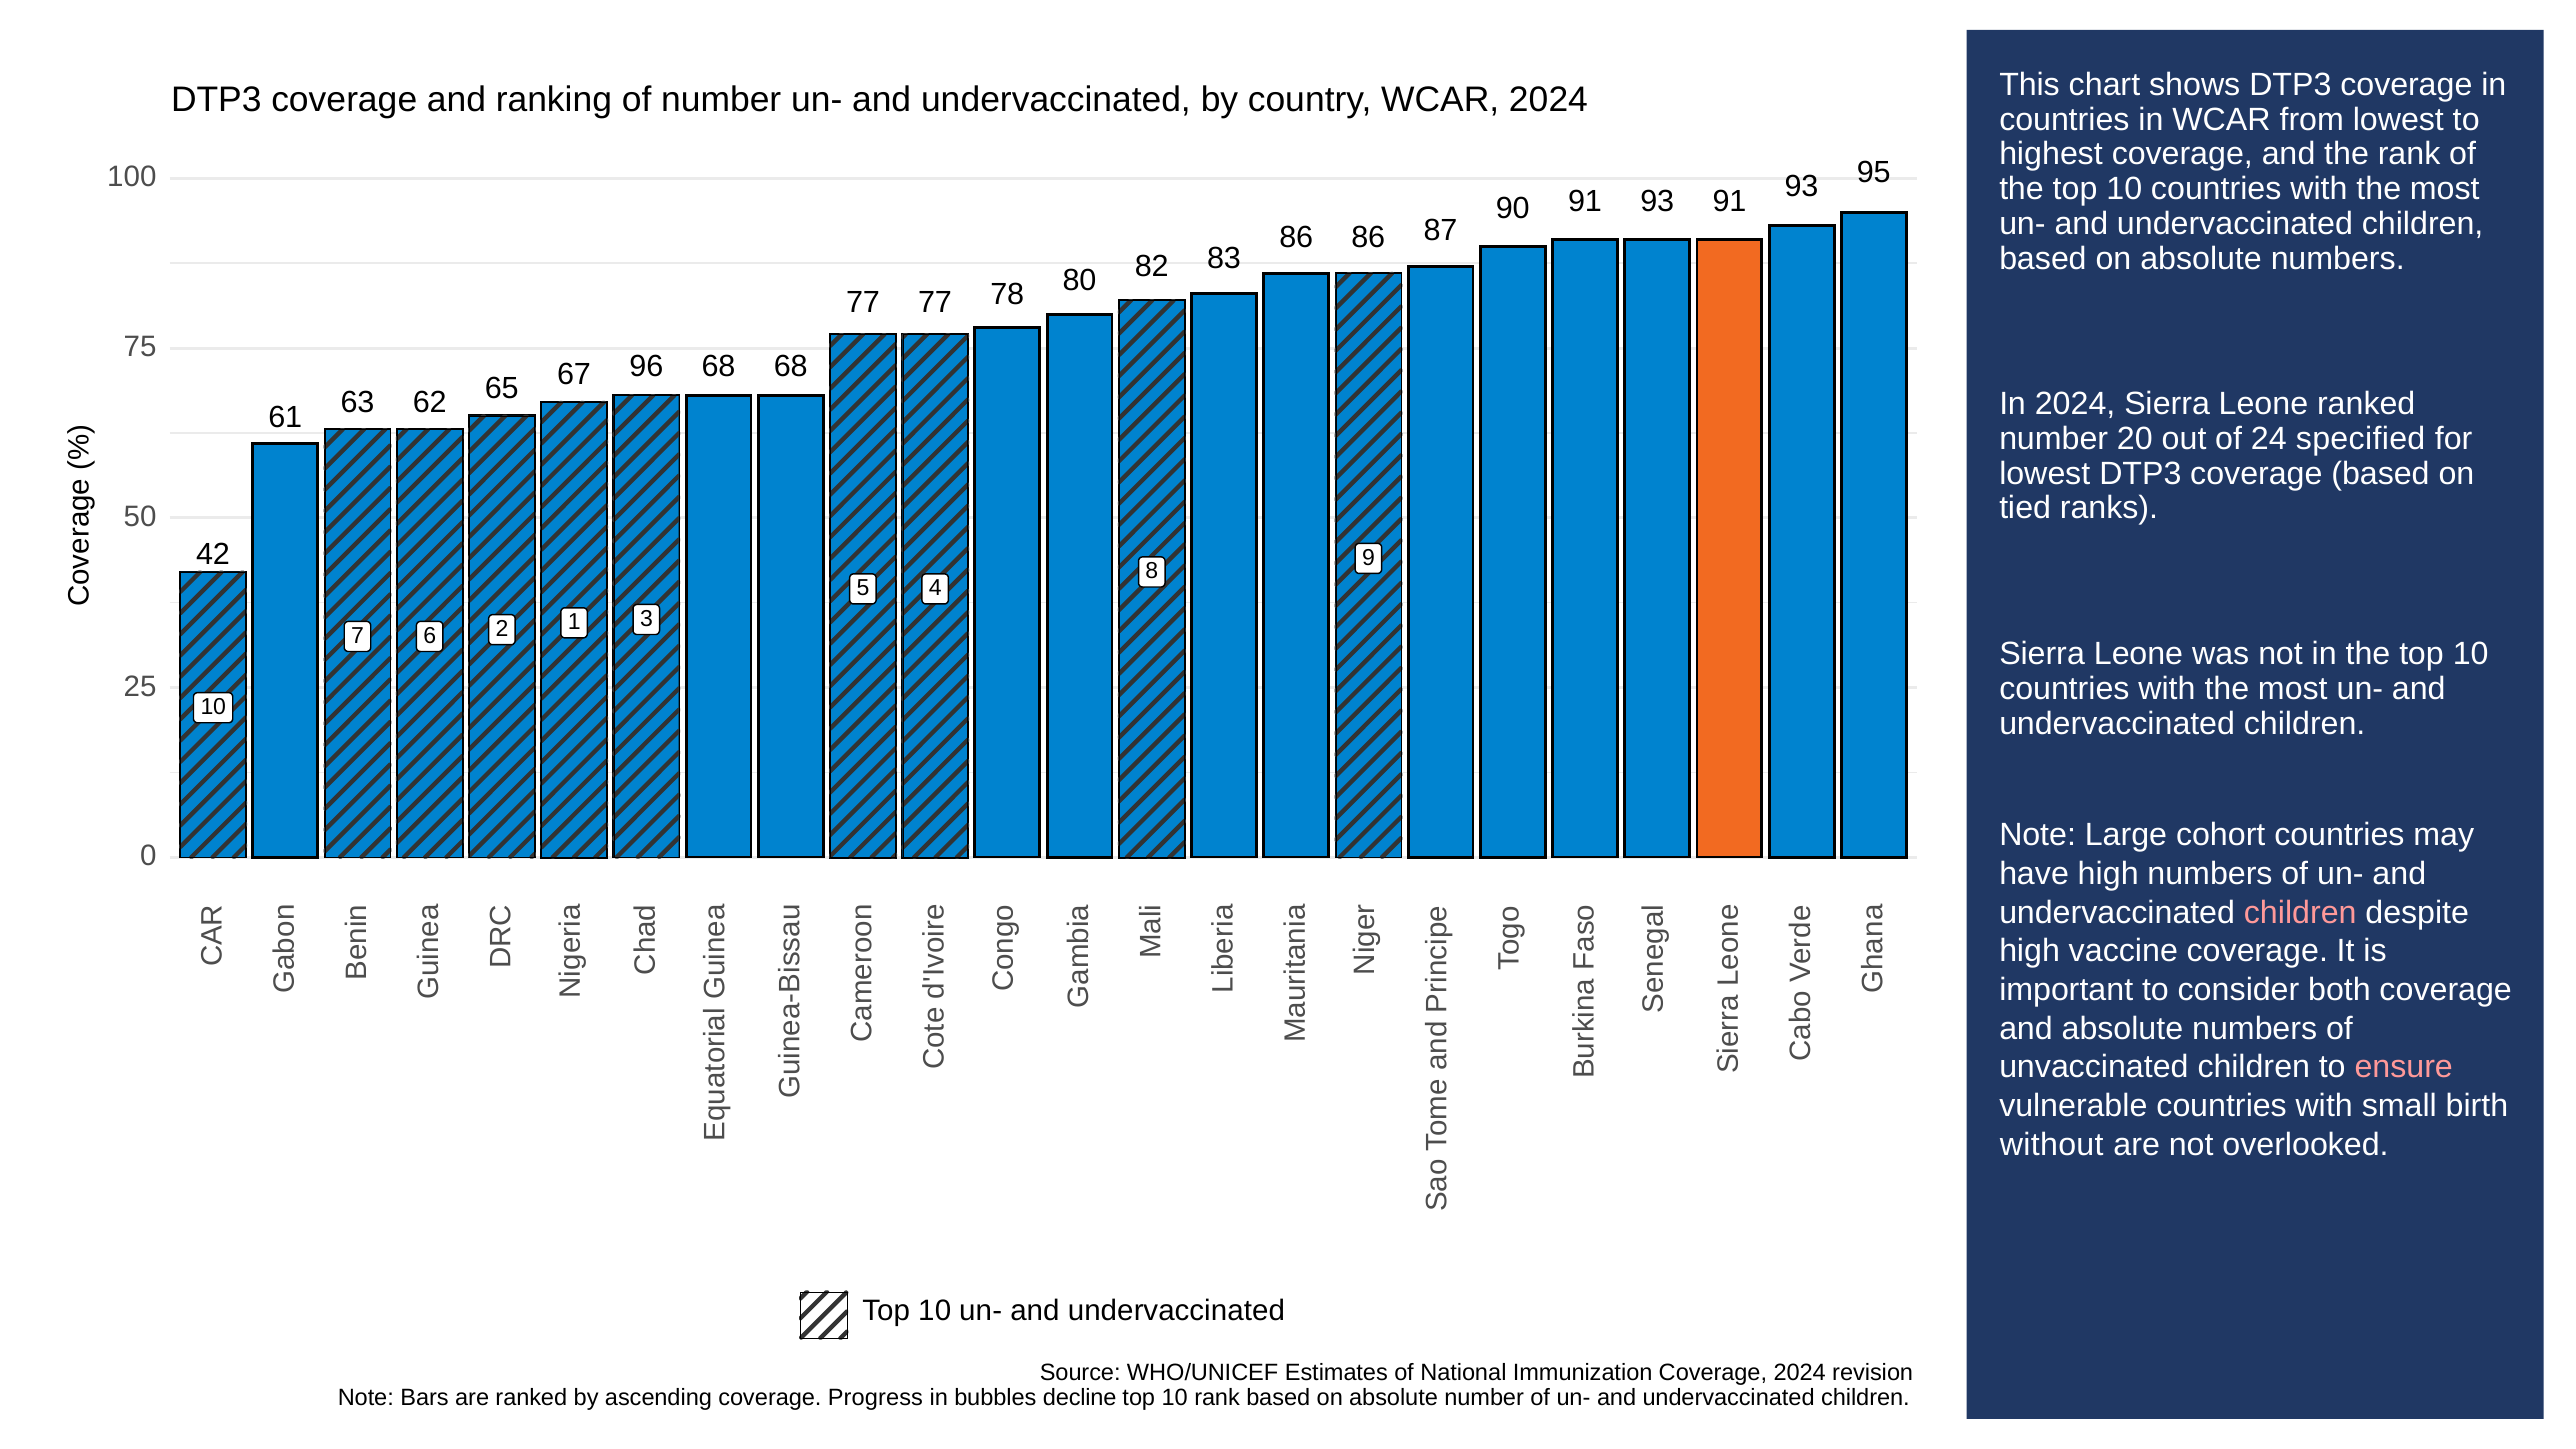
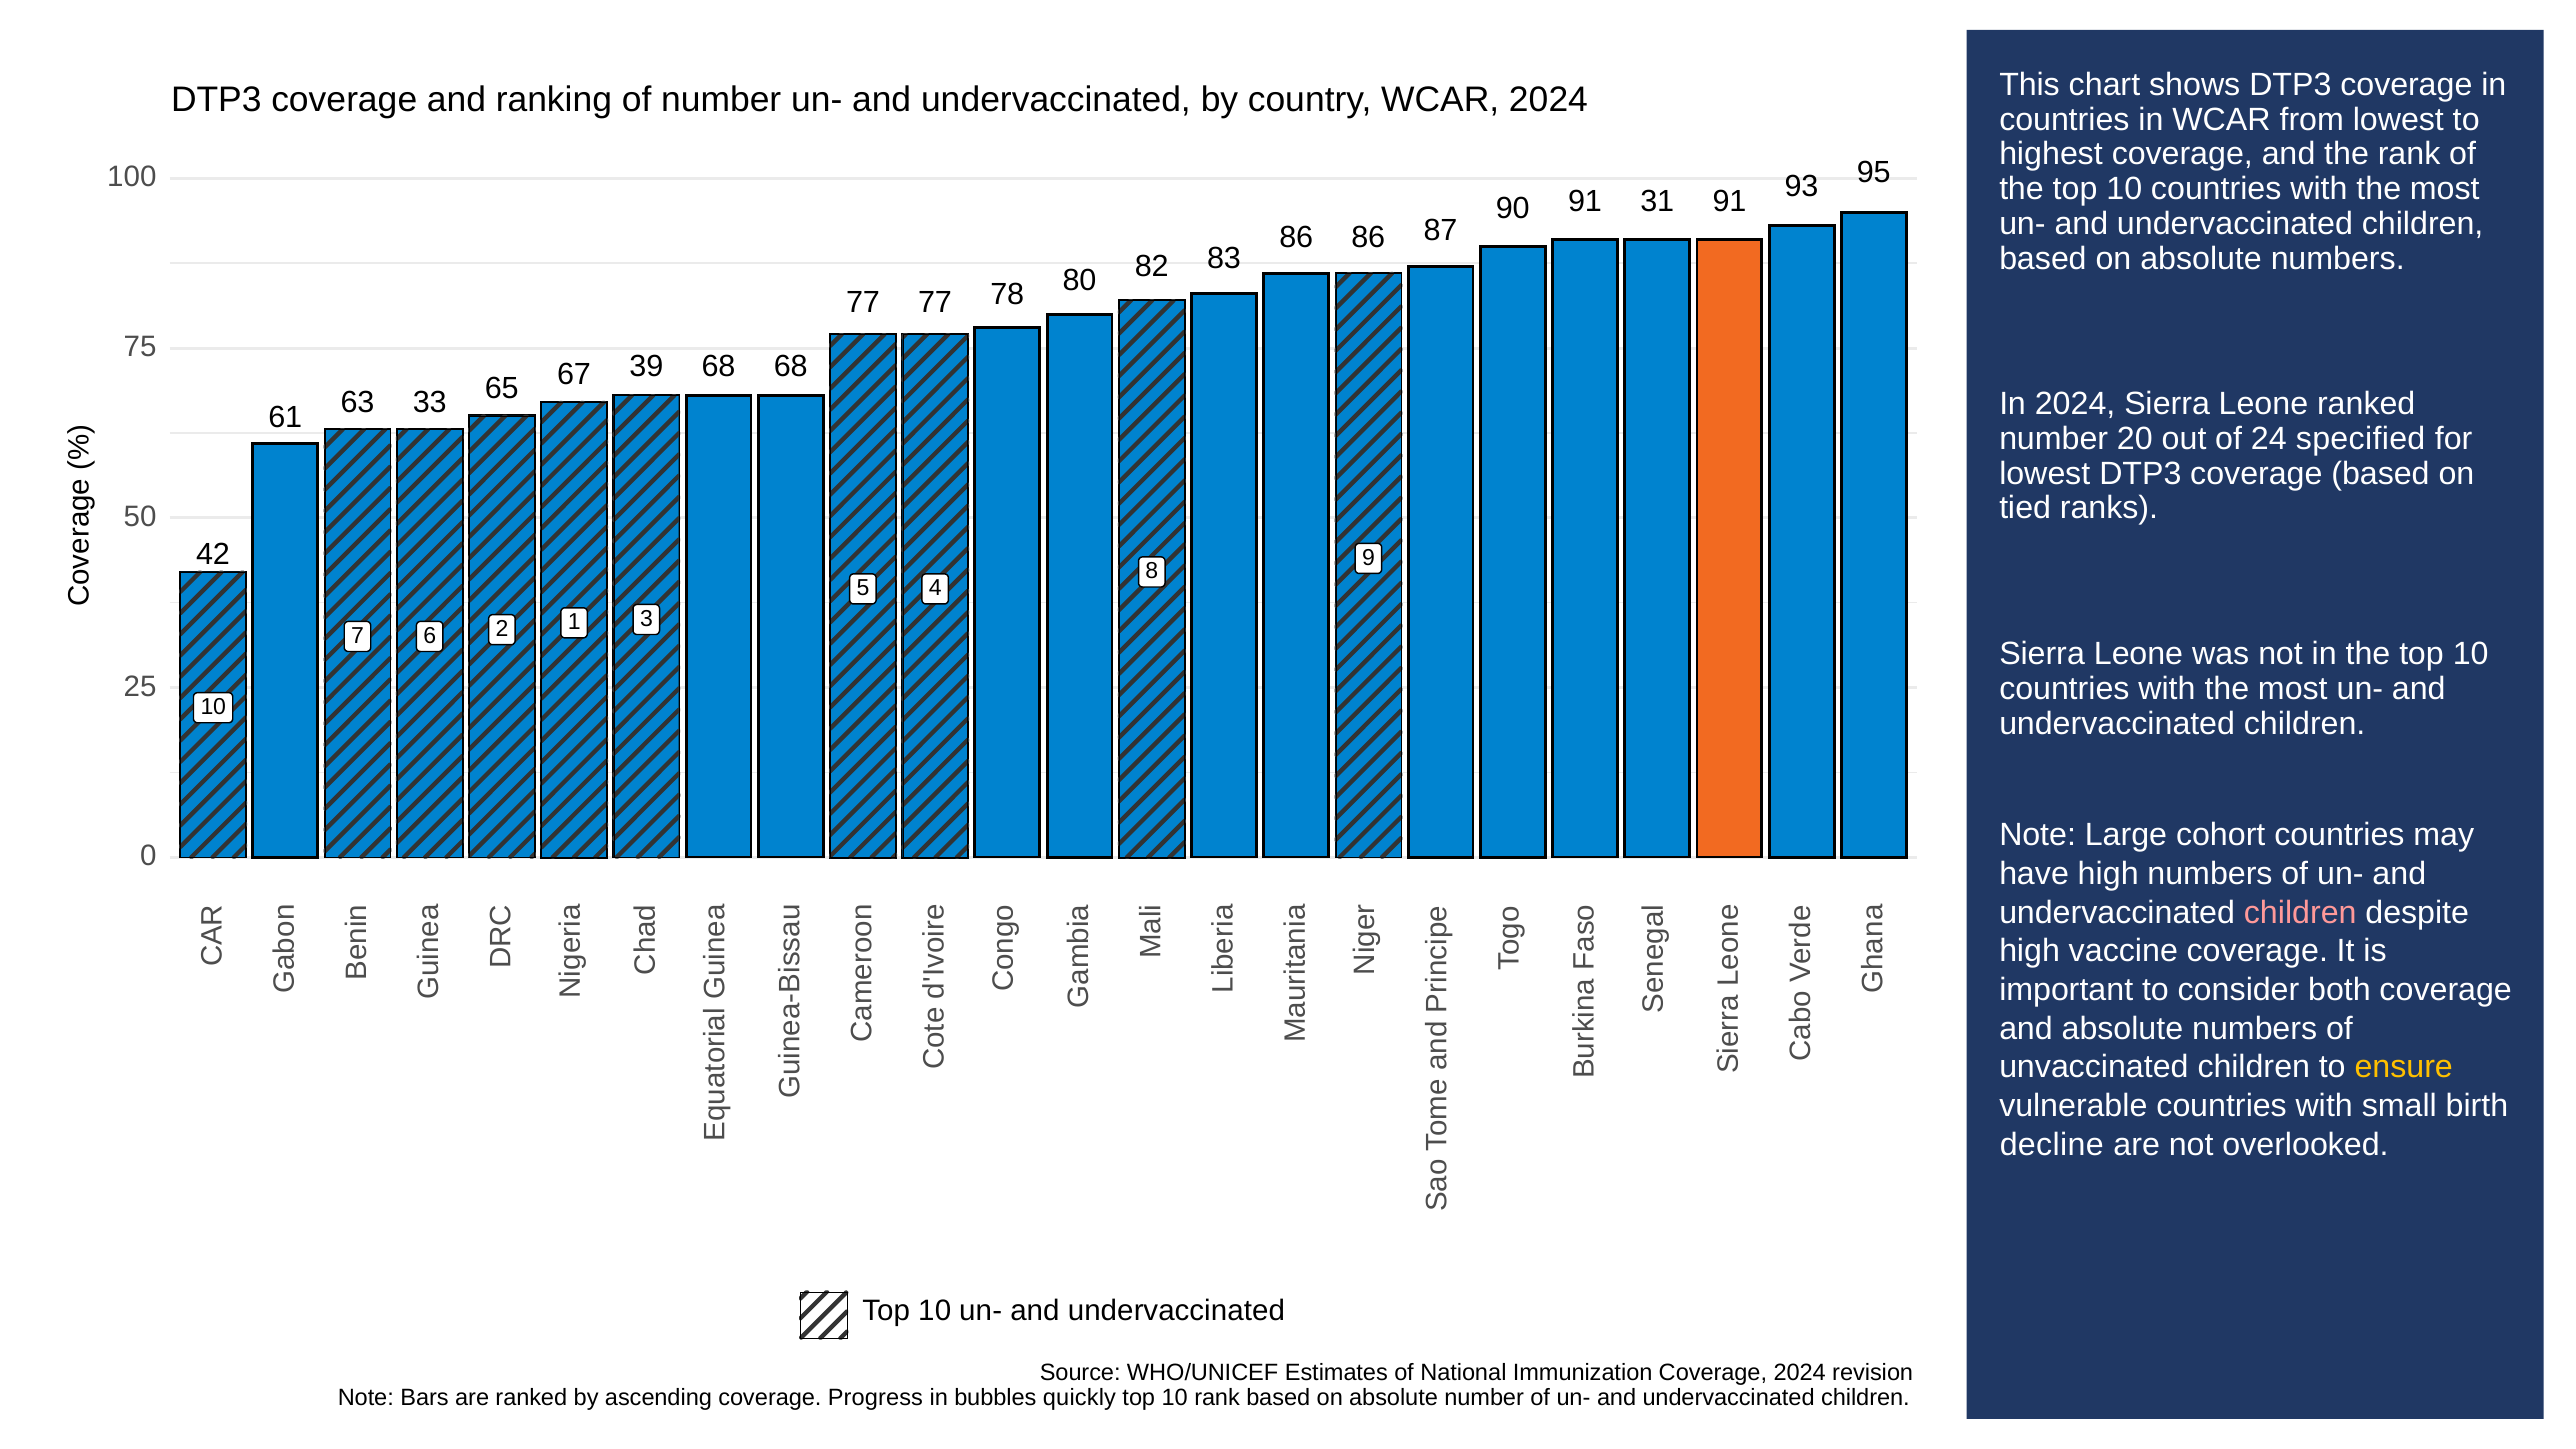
90 91 93: 93 -> 31 (1657, 201)
96: 96 -> 39 (646, 367)
62: 62 -> 33 (430, 403)
ensure colour: pink -> yellow (2404, 1067)
without: without -> decline (2052, 1144)
decline: decline -> quickly (1079, 1398)
